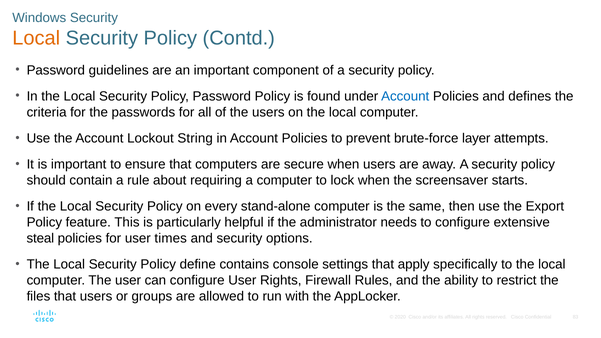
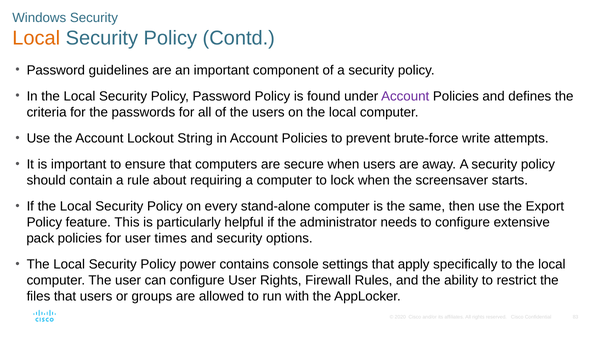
Account colour: blue -> purple (405, 96)
layer: layer -> write (476, 138)
steal: steal -> pack (40, 239)
define: define -> power (198, 265)
